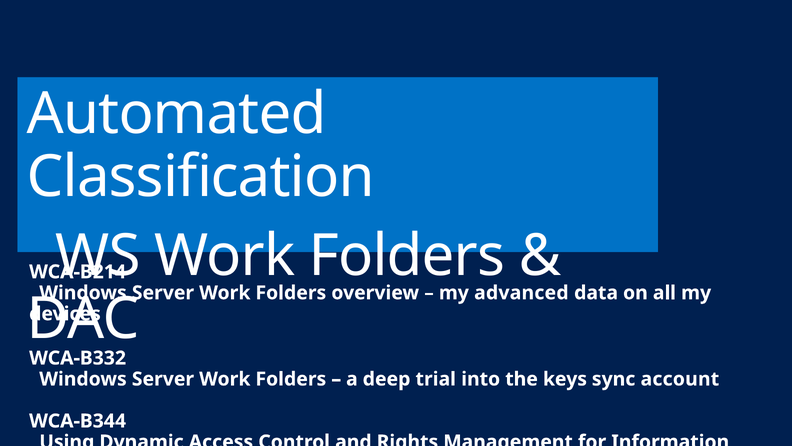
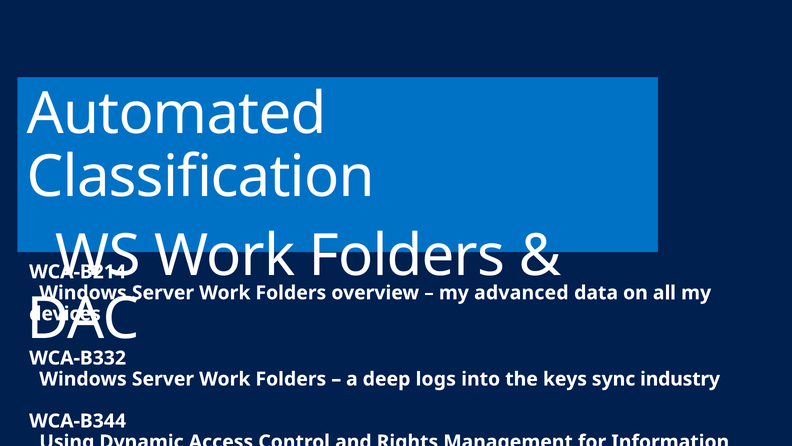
trial: trial -> logs (436, 379)
account: account -> industry (680, 379)
